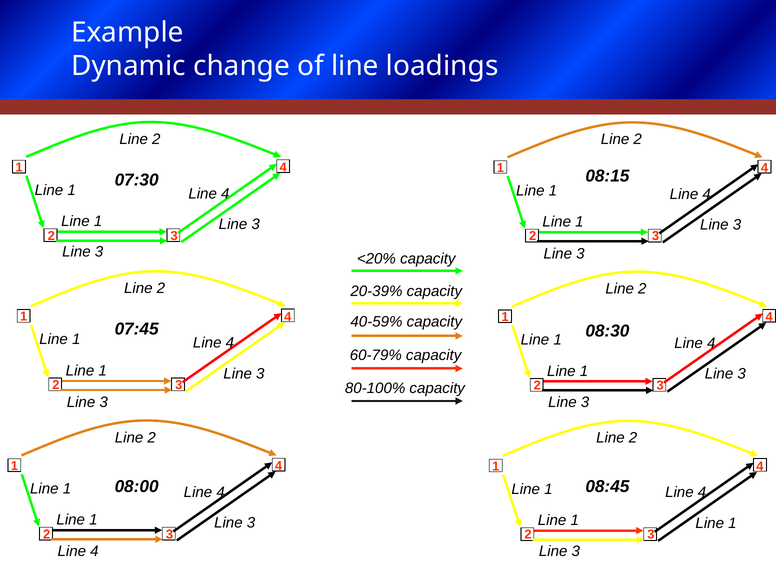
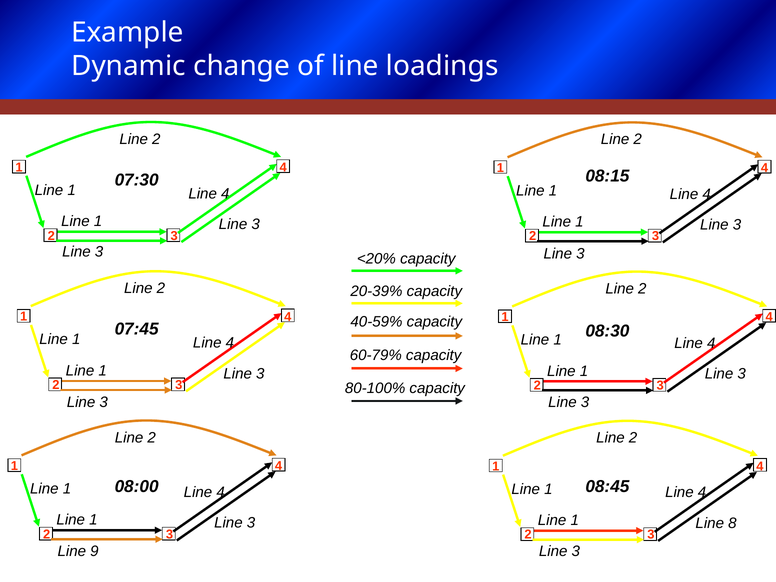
1: 1 -> 8 (732, 523)
4: 4 -> 9 (94, 551)
